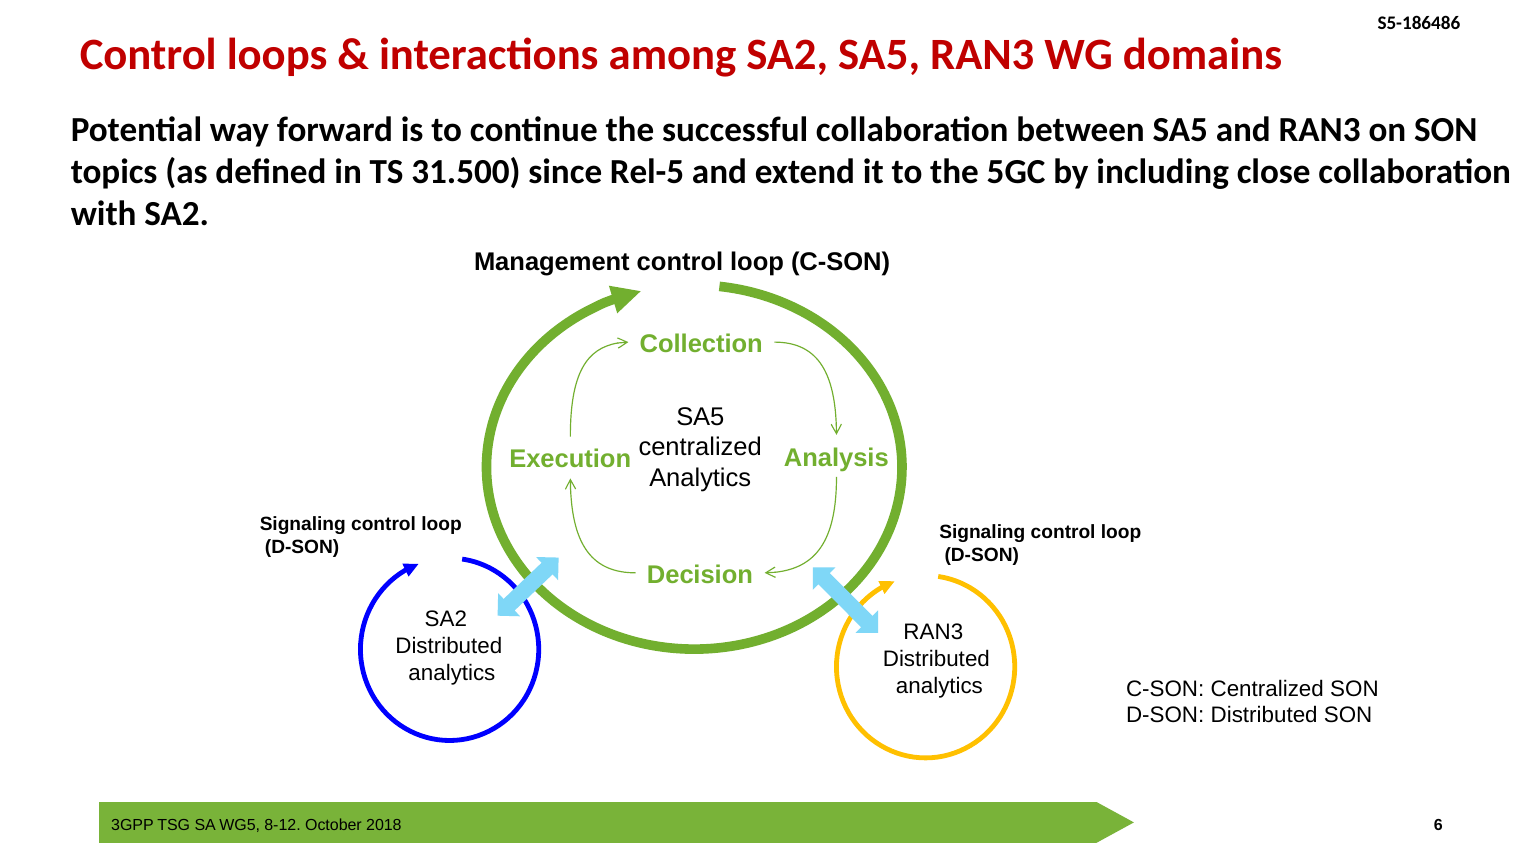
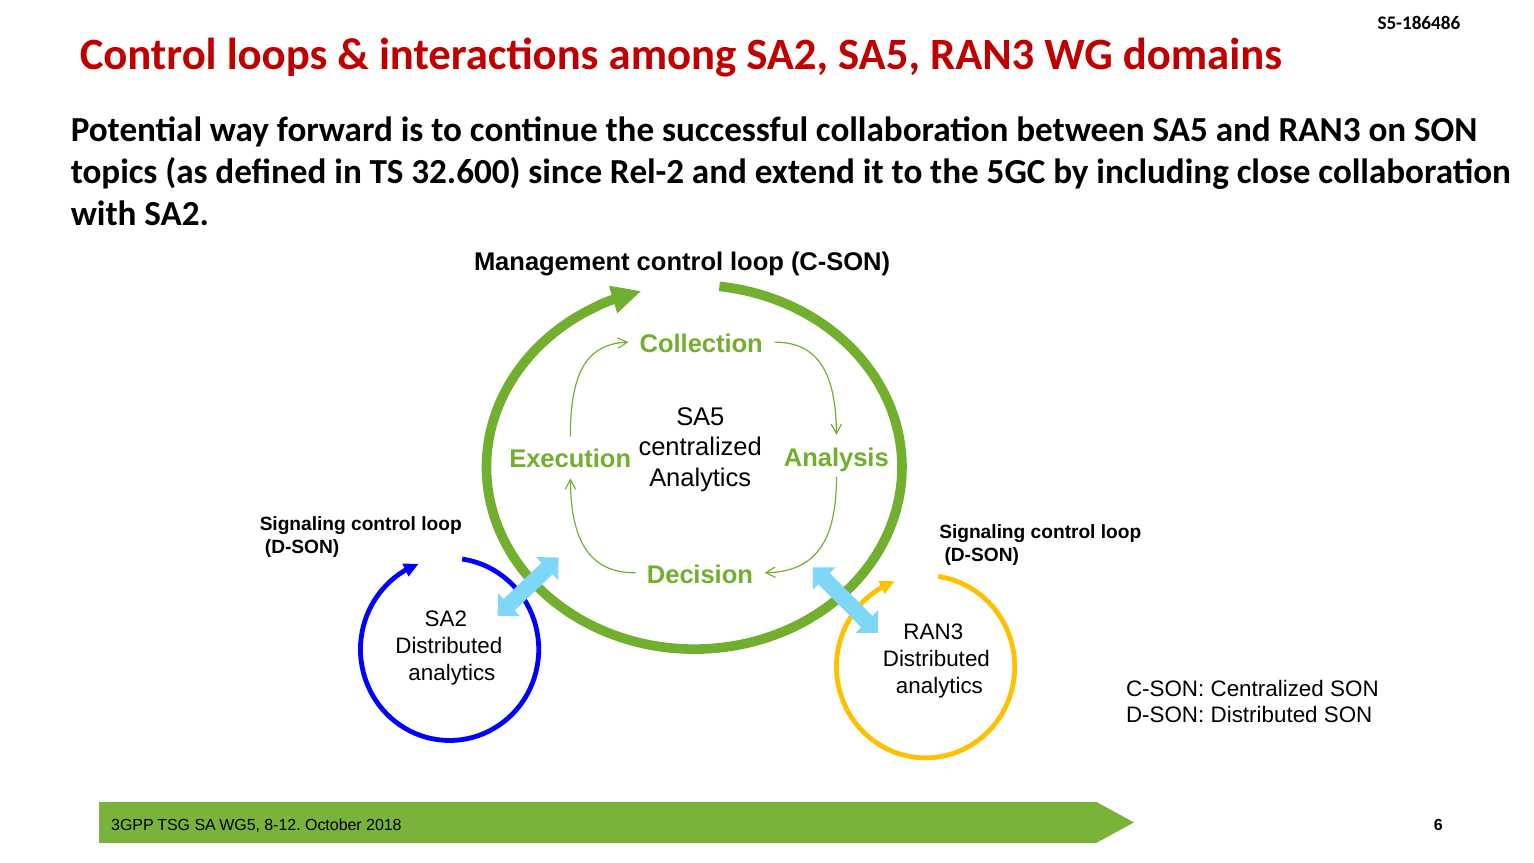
31.500: 31.500 -> 32.600 (466, 172)
Rel-5: Rel-5 -> Rel-2 (647, 172)
